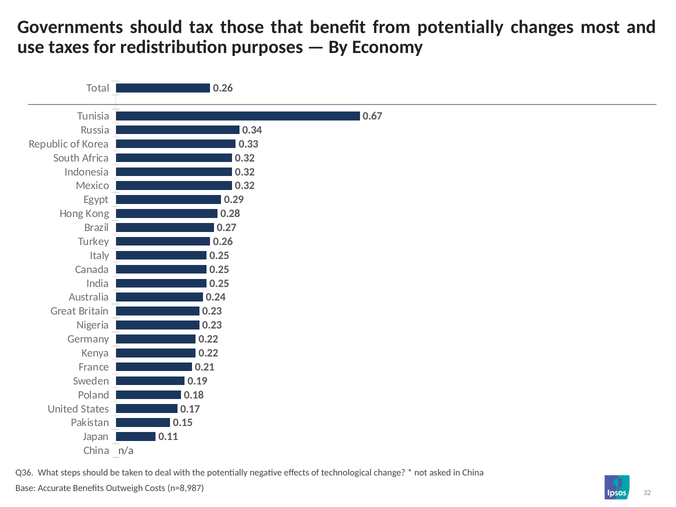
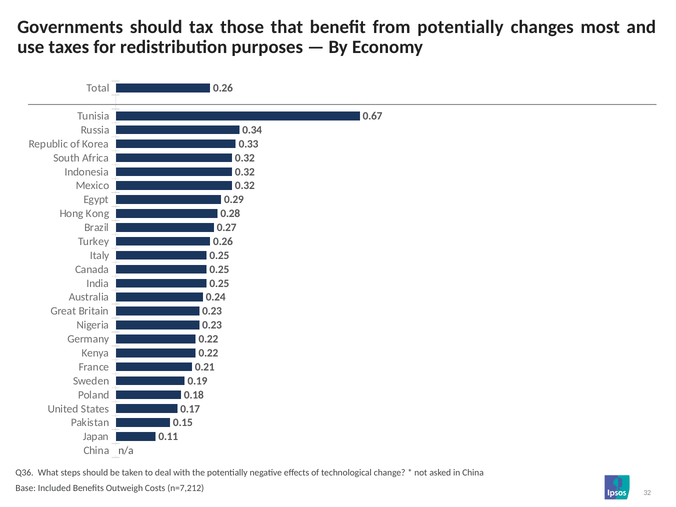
Accurate: Accurate -> Included (54, 488)
n=8,987: n=8,987 -> n=7,212 (186, 488)
